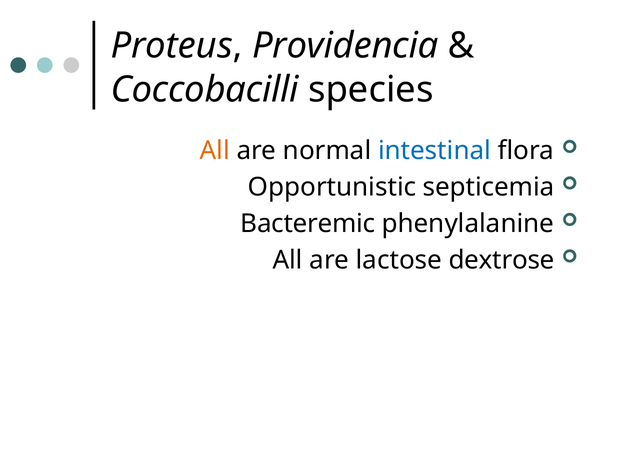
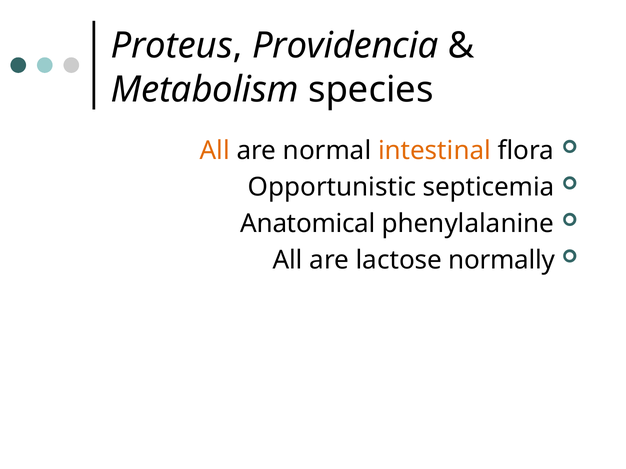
Coccobacilli: Coccobacilli -> Metabolism (205, 90)
intestinal colour: blue -> orange (435, 151)
Bacteremic: Bacteremic -> Anatomical (308, 224)
dextrose: dextrose -> normally (502, 261)
